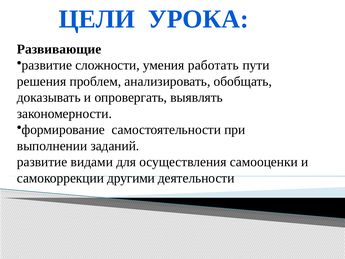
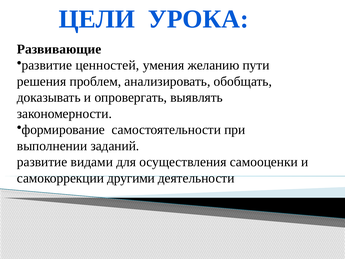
сложности: сложности -> ценностей (107, 65)
работать: работать -> желанию (214, 65)
